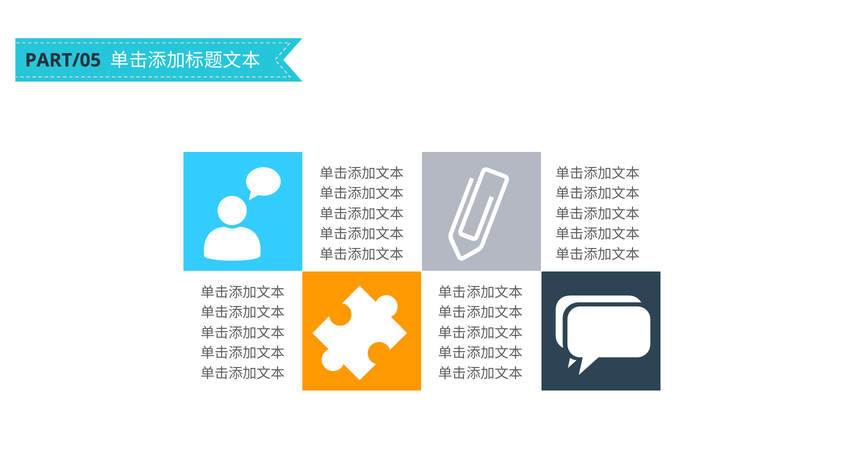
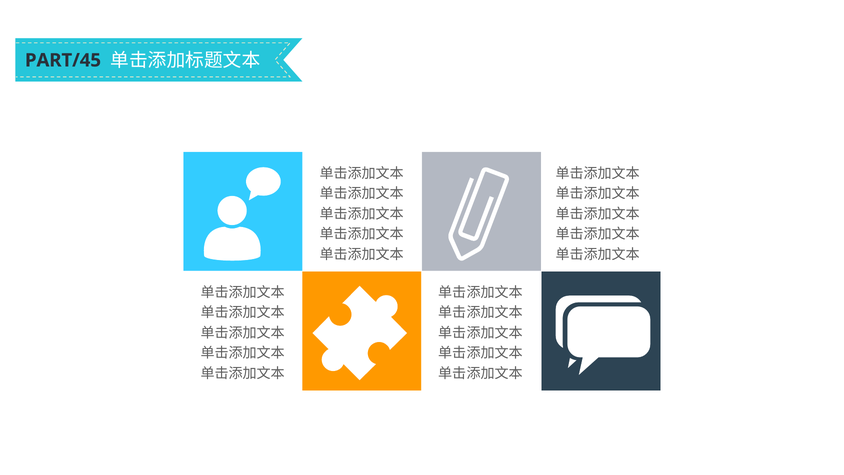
PART/05: PART/05 -> PART/45 (63, 60)
